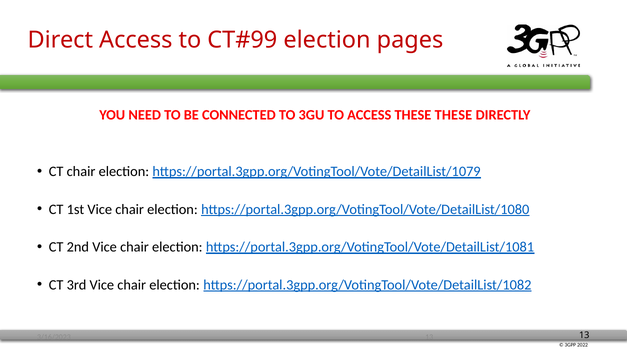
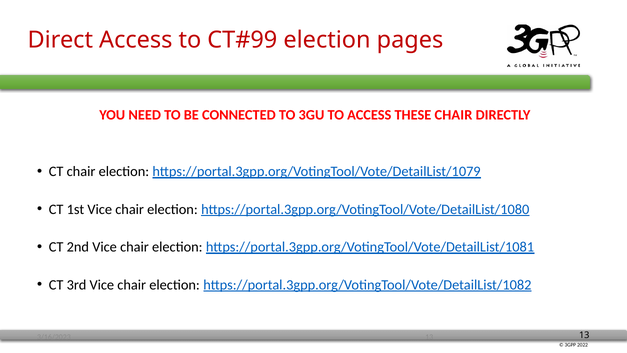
THESE THESE: THESE -> CHAIR (453, 115)
